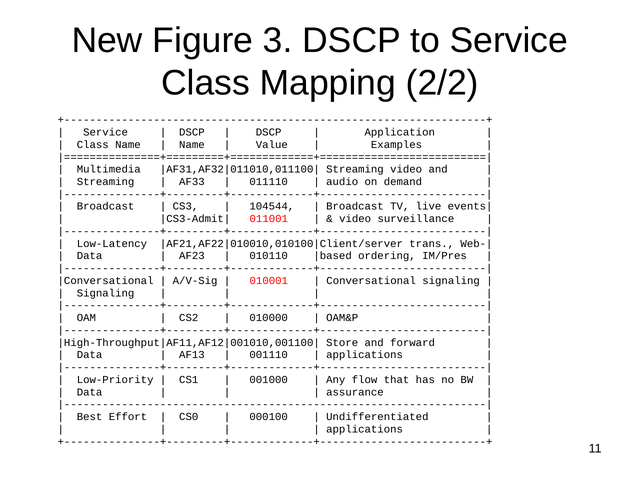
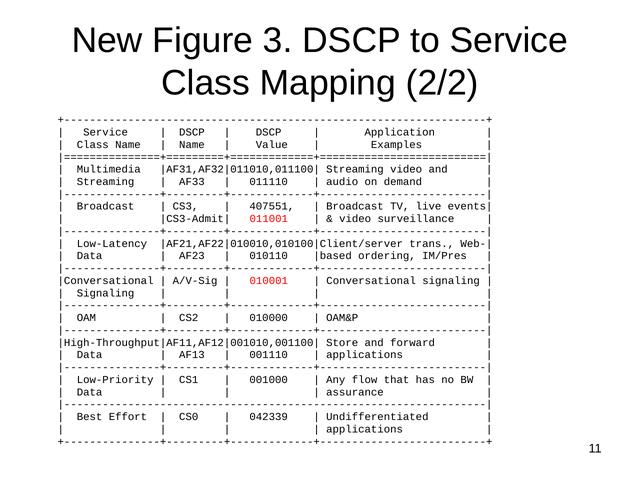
104544: 104544 -> 407551 (272, 206)
000100: 000100 -> 042339 (269, 417)
